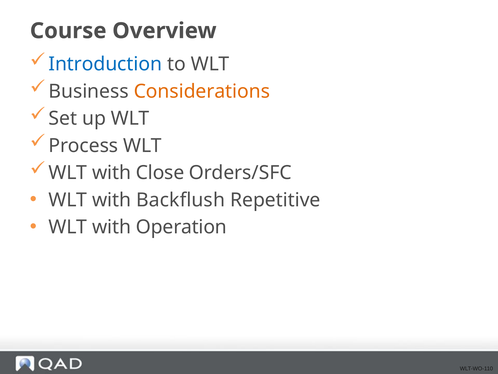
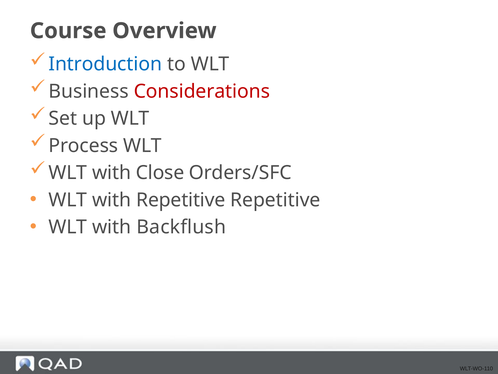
Considerations colour: orange -> red (202, 91)
with Backflush: Backflush -> Repetitive (181, 200)
Operation: Operation -> Backflush (181, 227)
